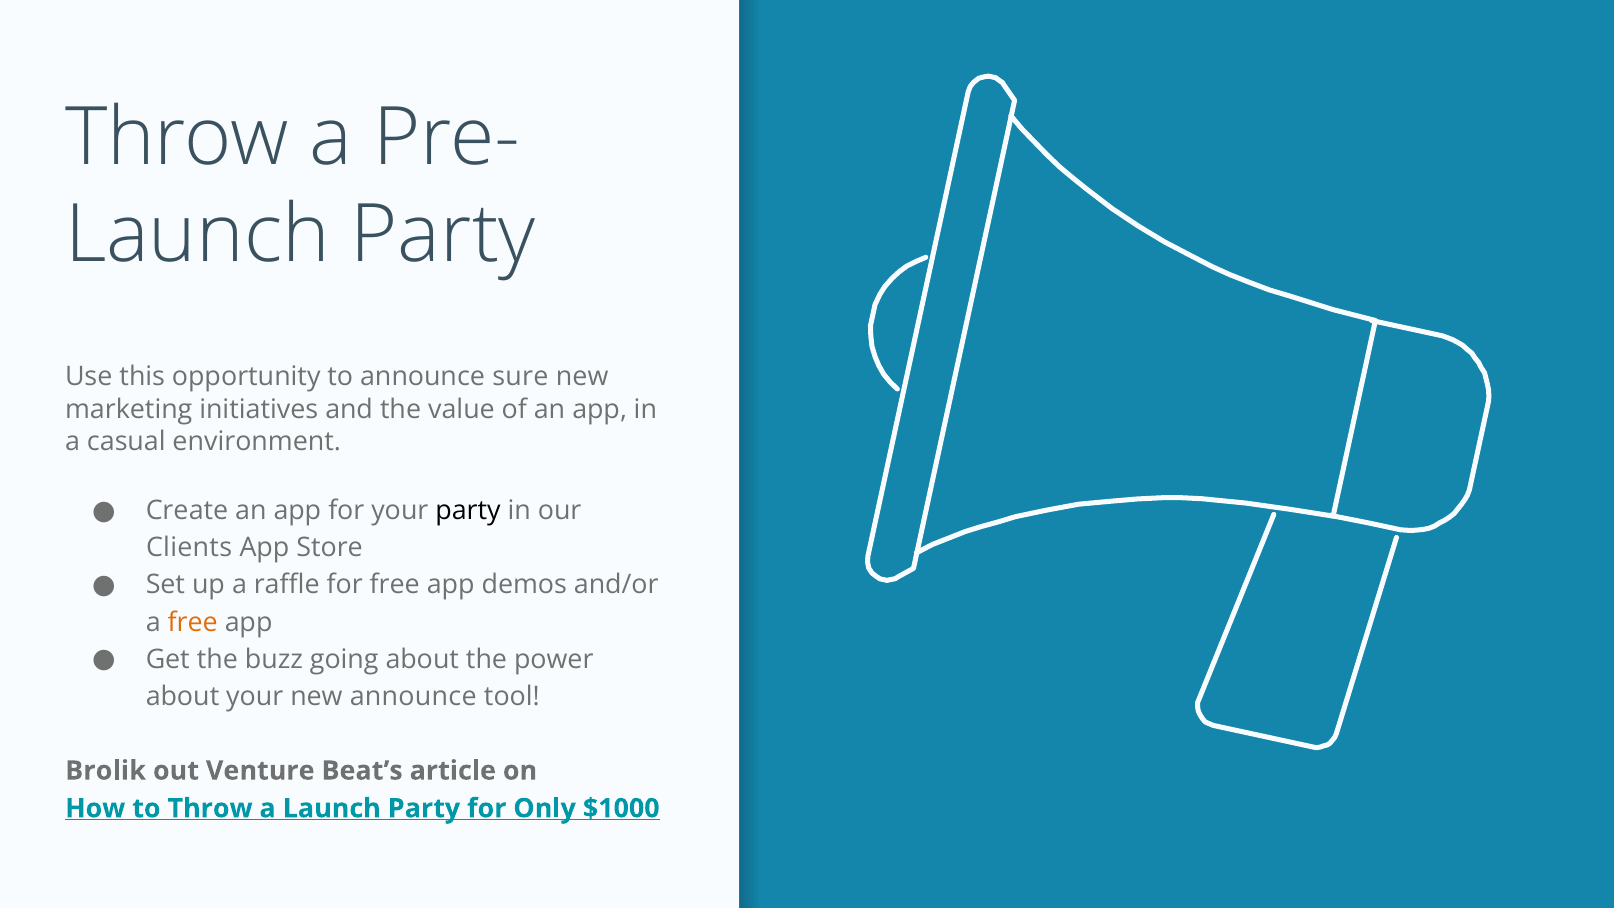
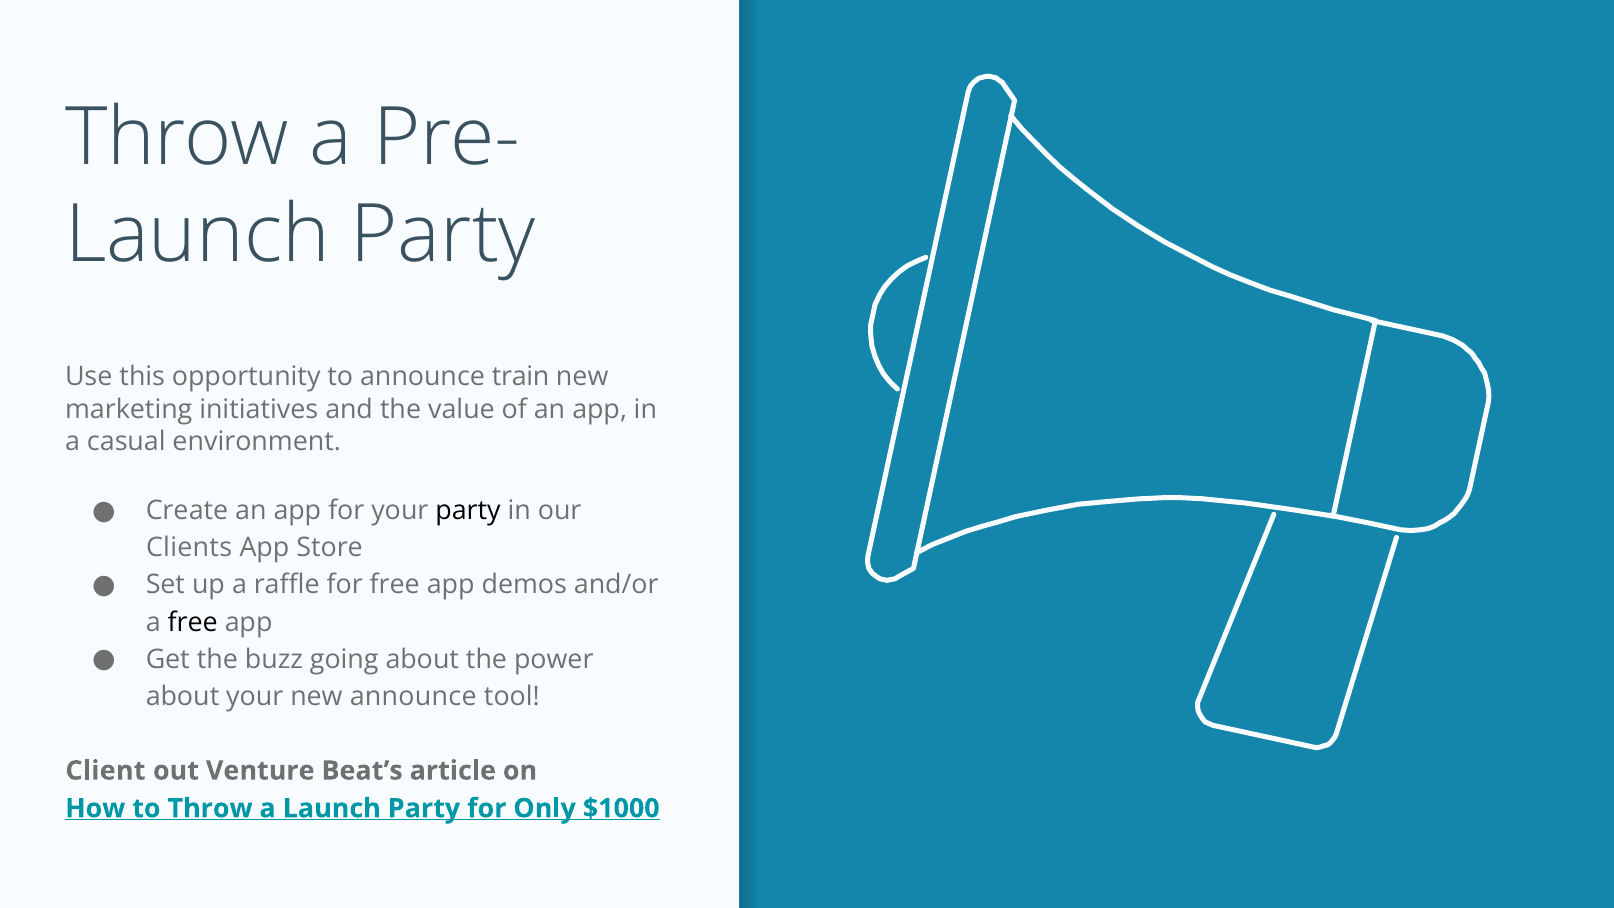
sure: sure -> train (521, 377)
free colour: orange -> black (193, 622)
Brolik: Brolik -> Client (105, 771)
